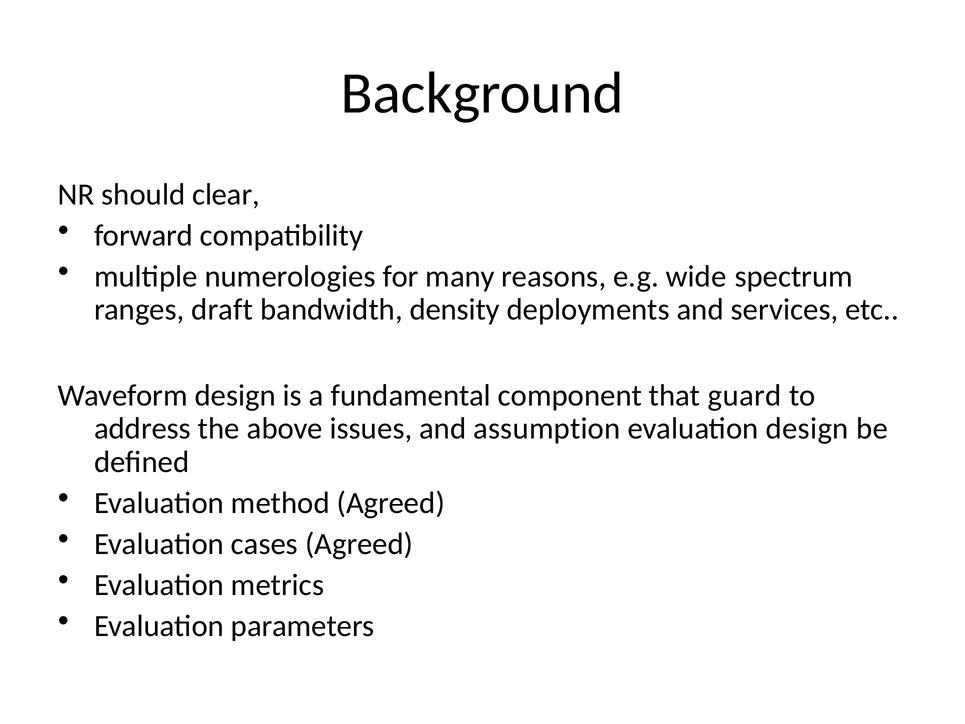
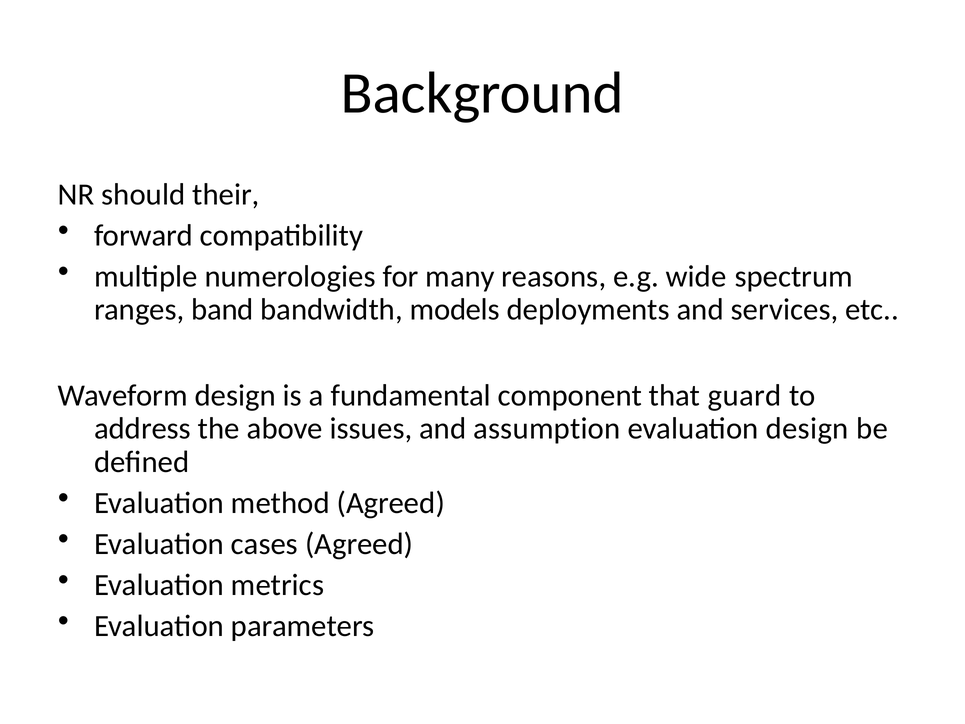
clear: clear -> their (226, 194)
draft: draft -> band (222, 310)
density: density -> models (455, 310)
